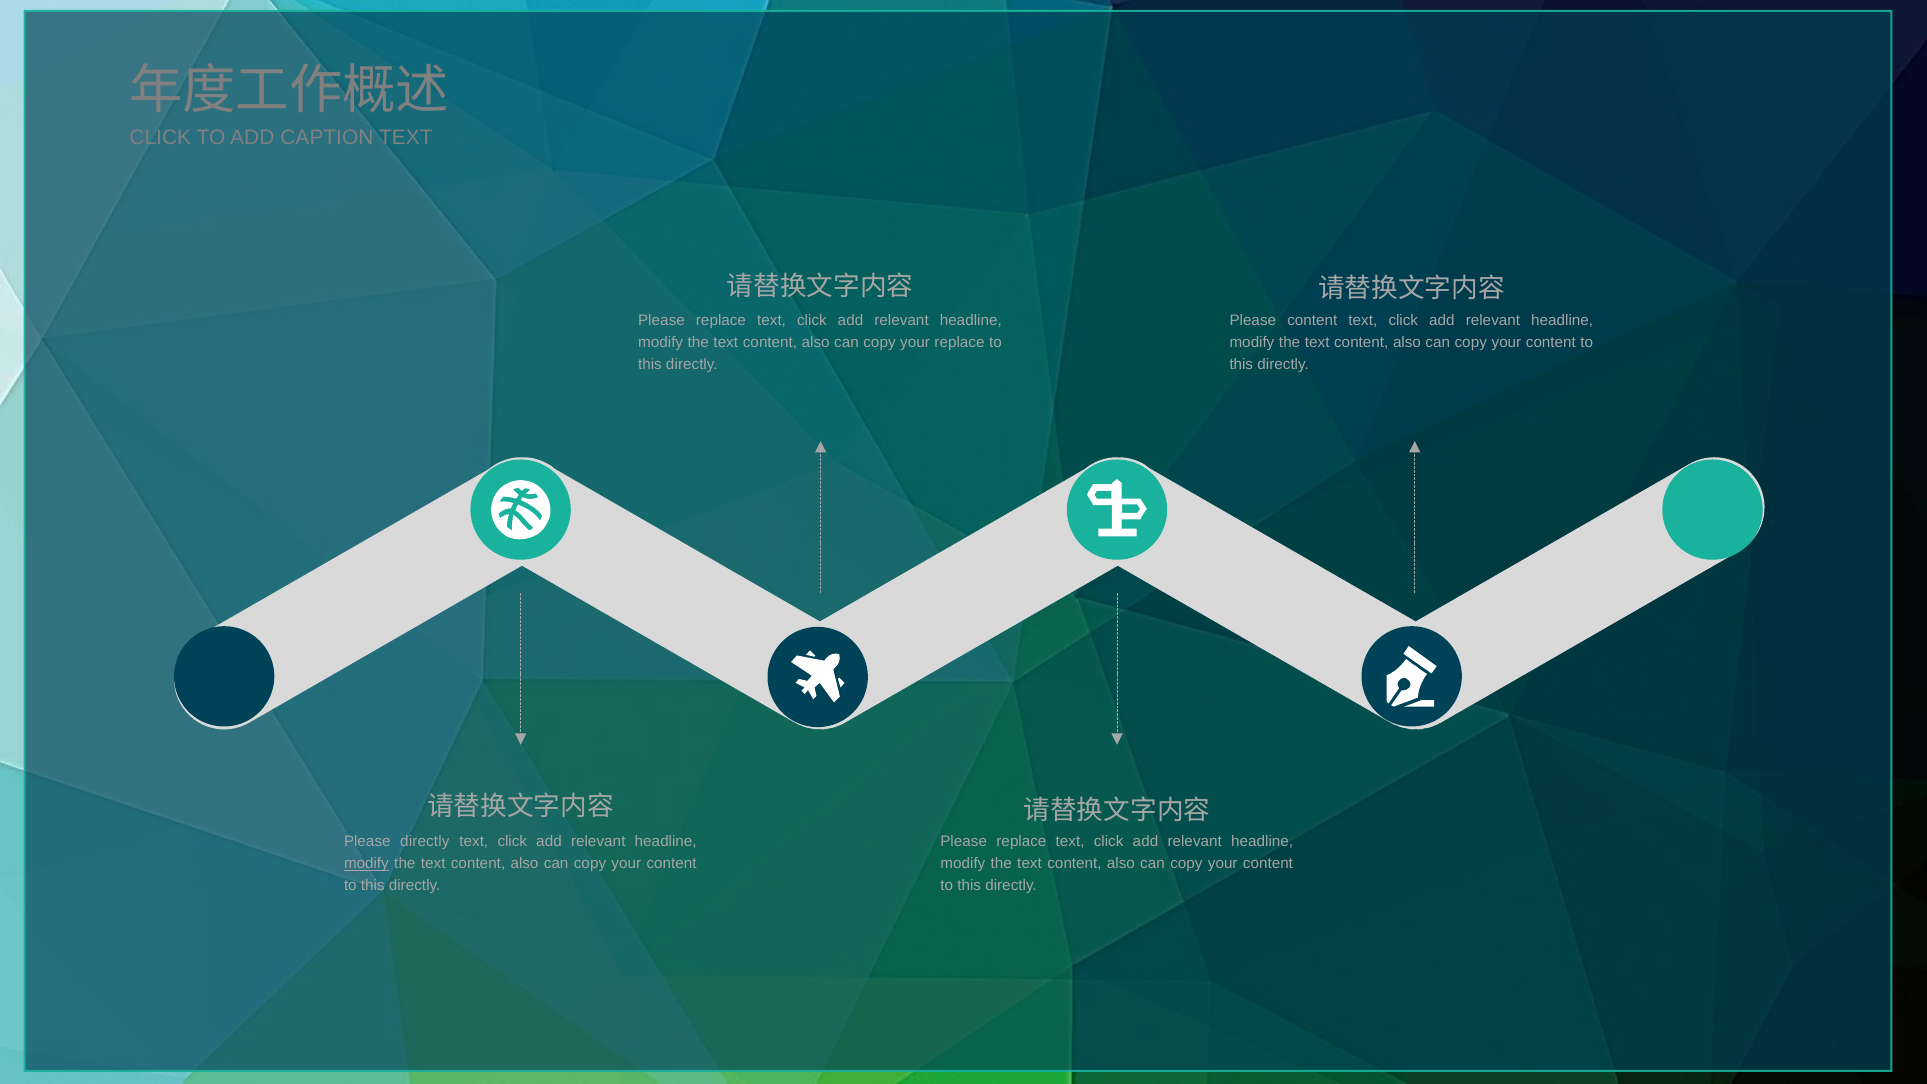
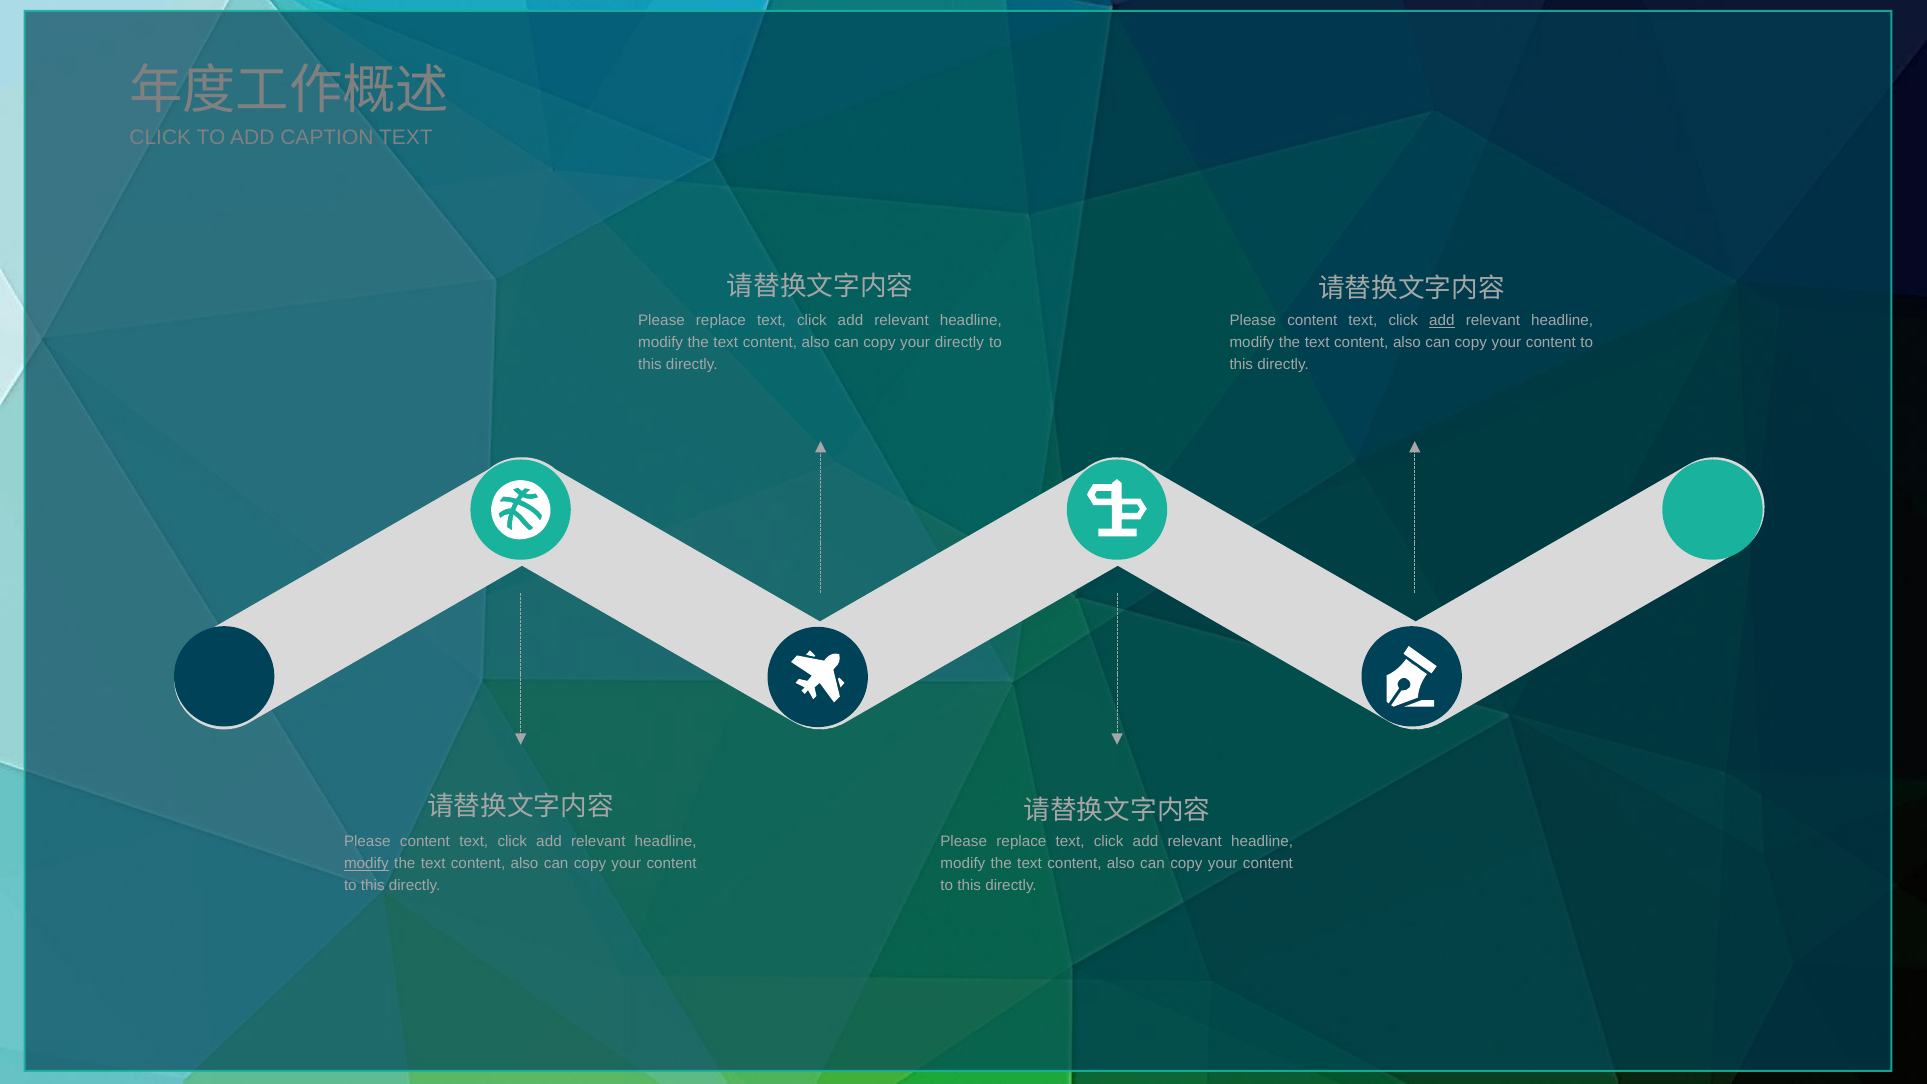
add underline: none -> present (1442, 321)
your replace: replace -> directly (959, 343)
directly: directly -> content (425, 842)
